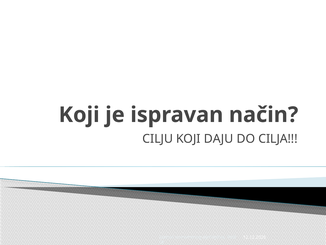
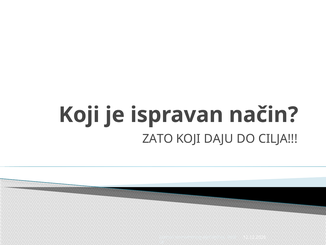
CILJU: CILJU -> ZATO (158, 139)
